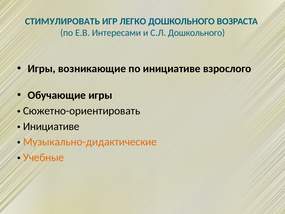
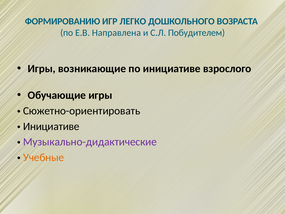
СТИМУЛИРОВАТЬ: СТИМУЛИРОВАТЬ -> ФОРМИРОВАНИЮ (63, 21)
Интересами: Интересами -> Направлена (116, 33)
С.Л Дошкольного: Дошкольного -> Побудителем (196, 33)
Музыкально-дидактические colour: orange -> purple (90, 142)
